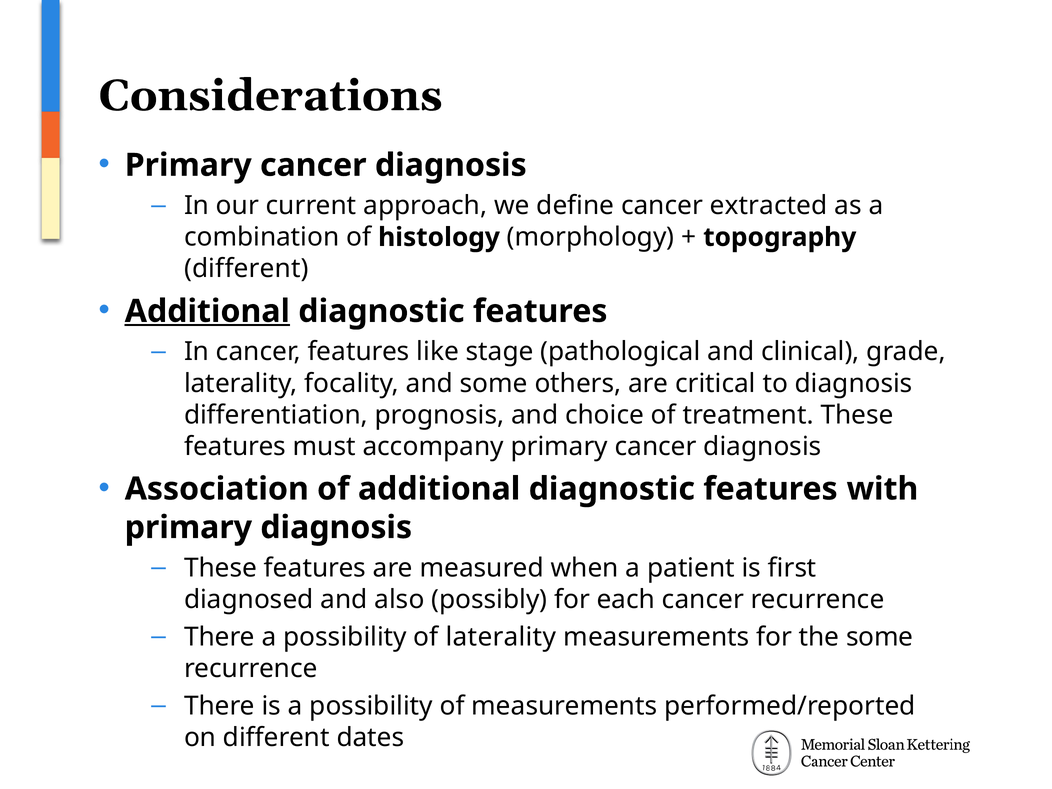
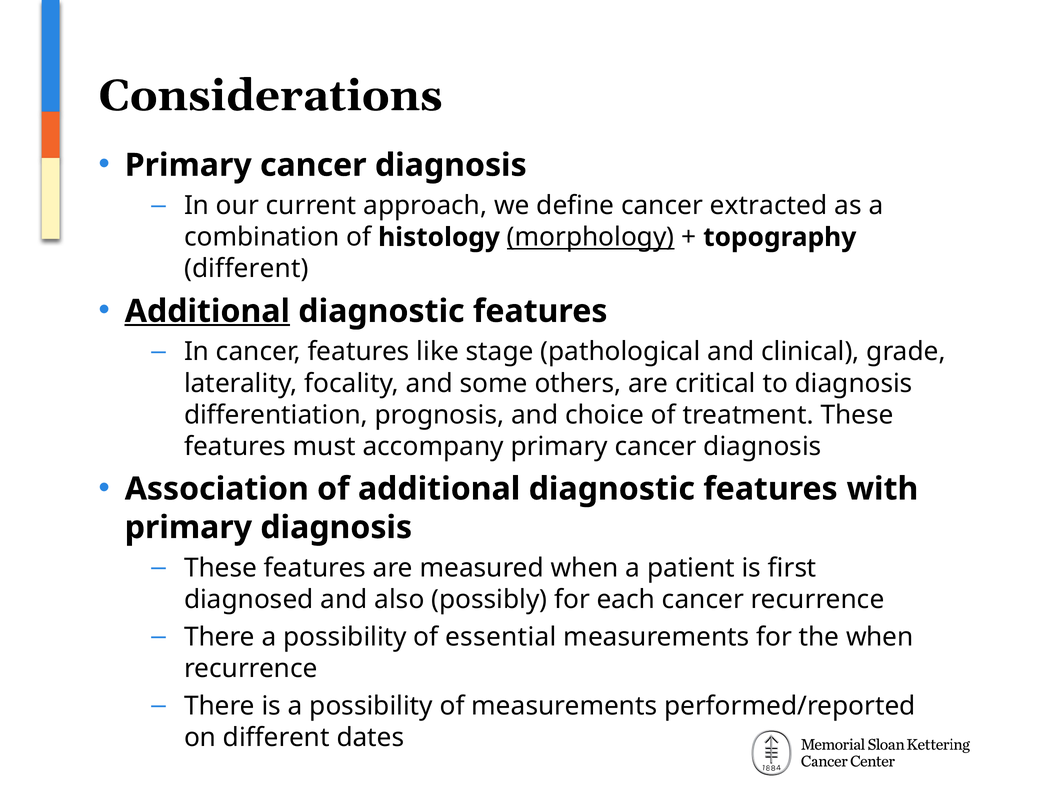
morphology underline: none -> present (591, 237)
of laterality: laterality -> essential (501, 637)
the some: some -> when (880, 637)
